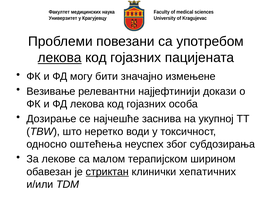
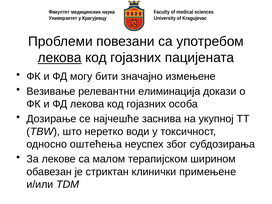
најјефтинији: најјефтинији -> елиминација (169, 91)
стриктан underline: present -> none (107, 172)
хепатичних: хепатичних -> примењене (208, 172)
